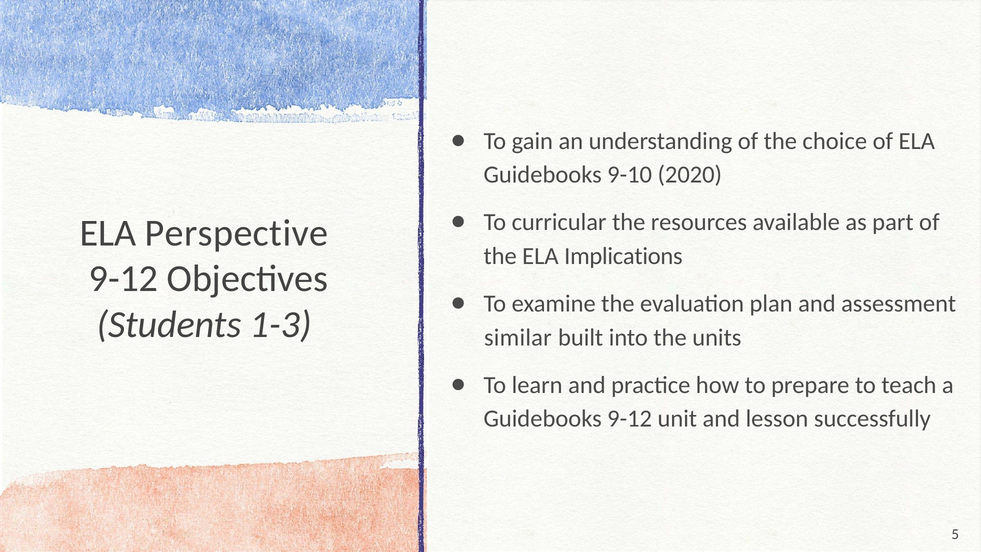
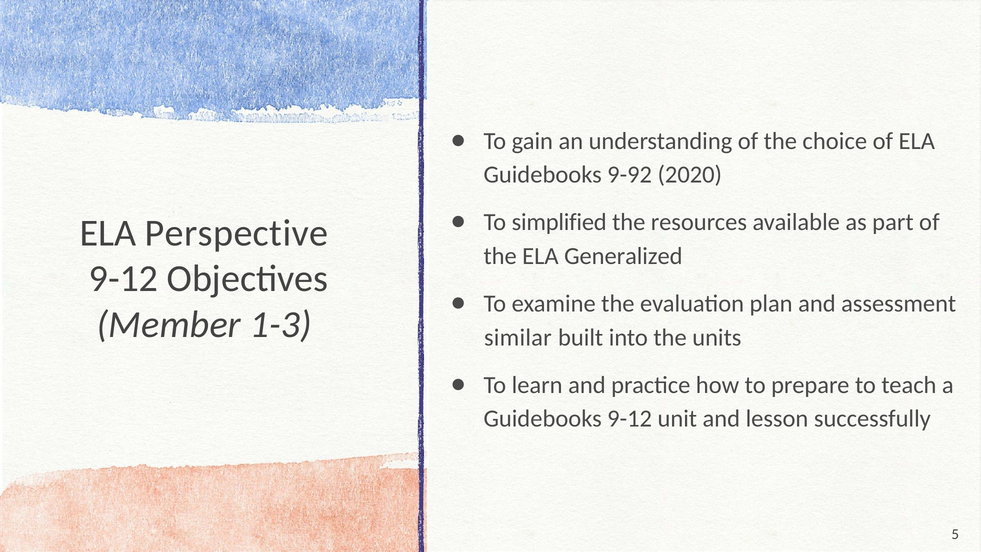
9-10: 9-10 -> 9-92 (630, 175)
curricular: curricular -> simplified (559, 222)
Implications: Implications -> Generalized (623, 256)
Students: Students -> Member (169, 325)
